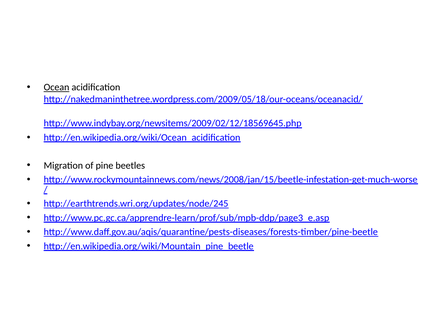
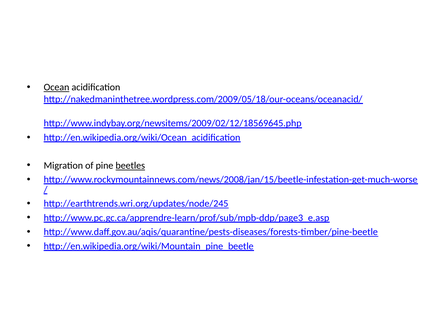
beetles underline: none -> present (130, 166)
